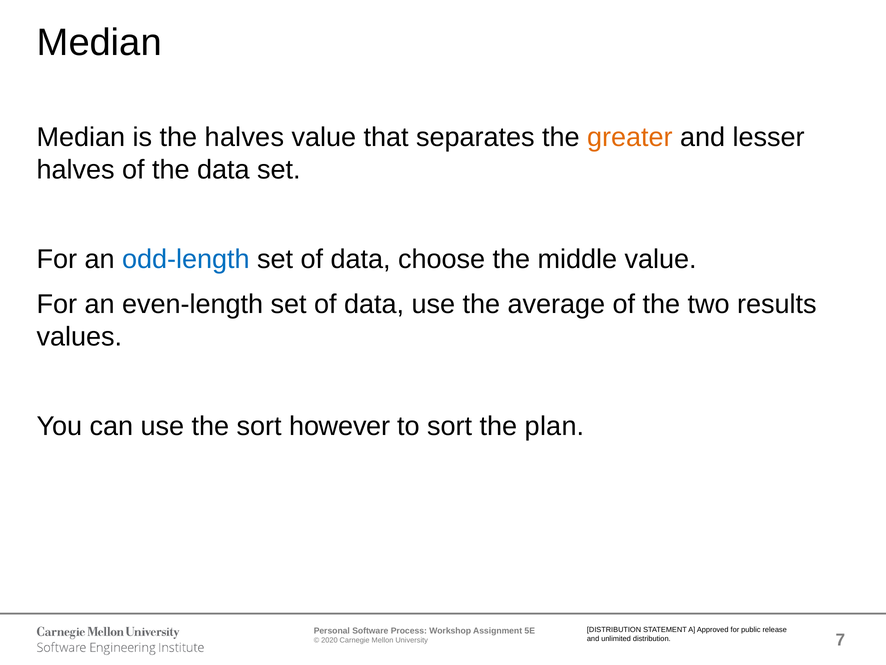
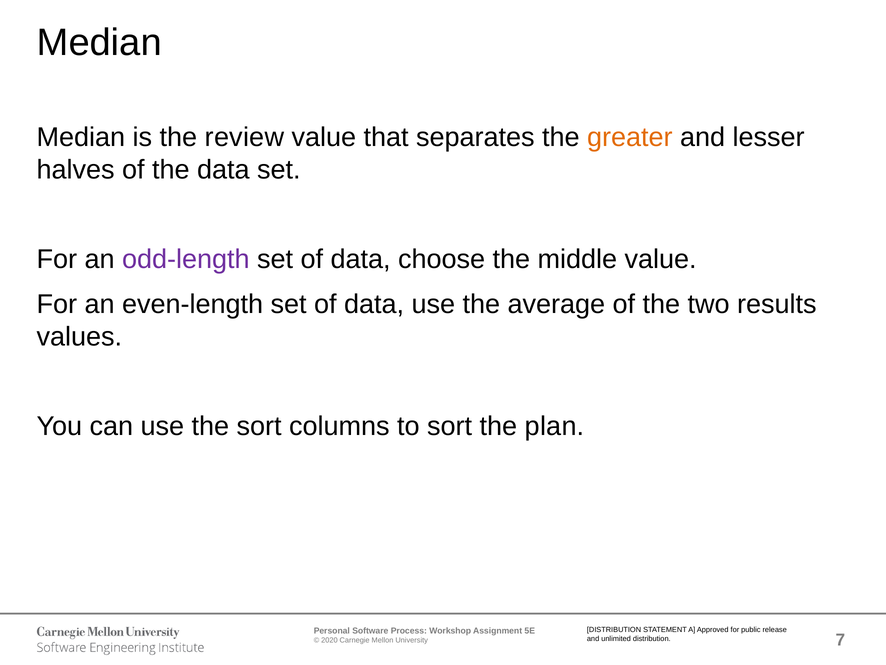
the halves: halves -> review (244, 137)
odd-length colour: blue -> purple (186, 259)
however: however -> columns (340, 426)
